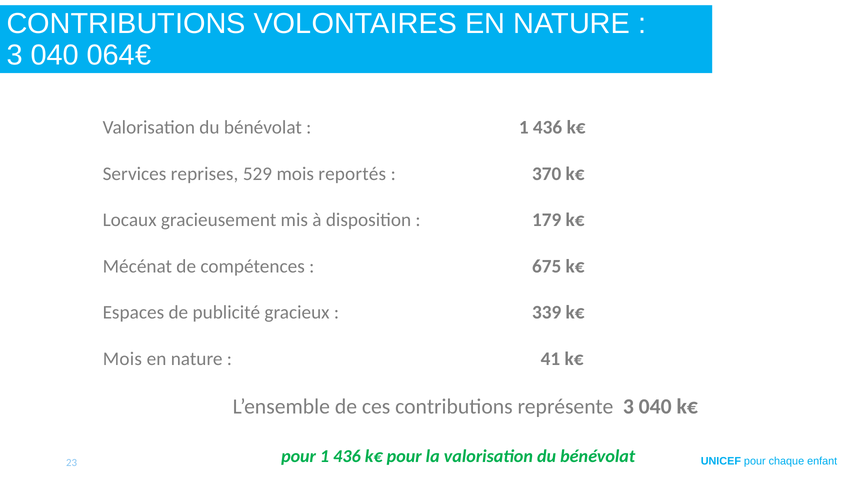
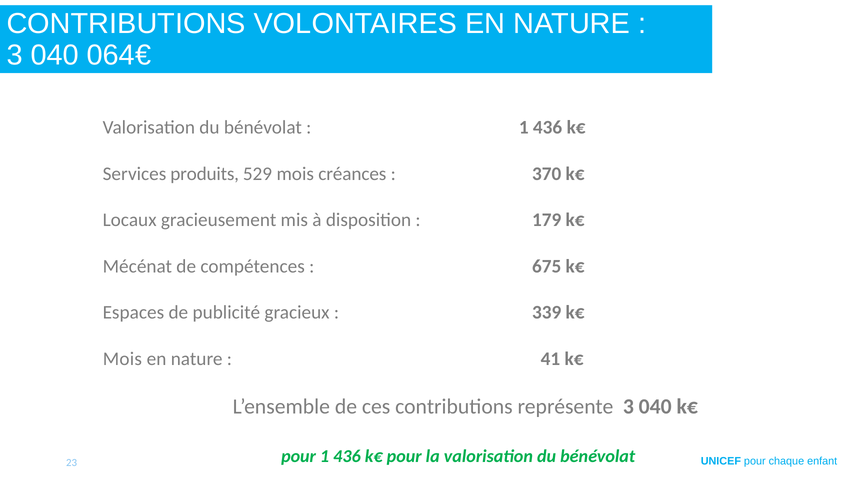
reprises: reprises -> produits (205, 174)
reportés: reportés -> créances (352, 174)
